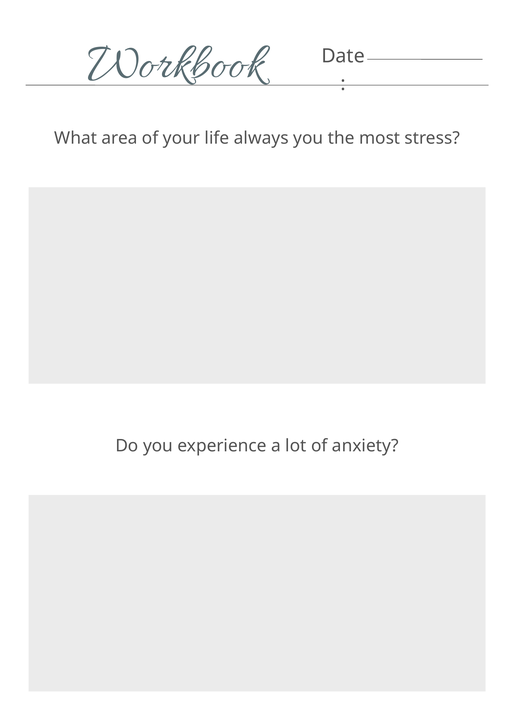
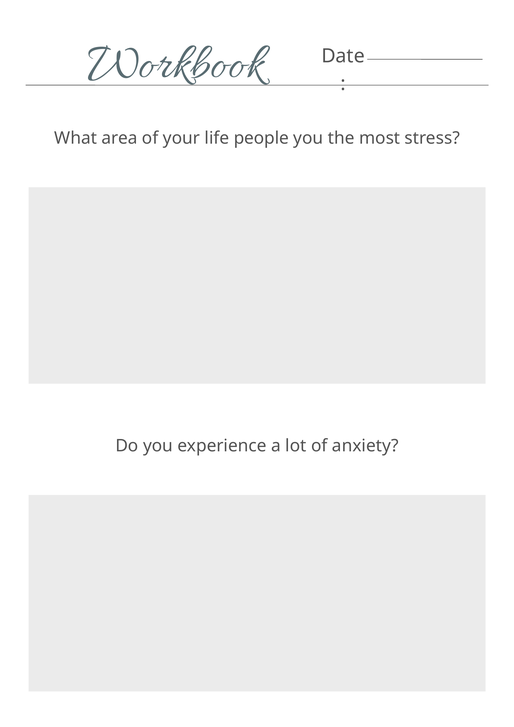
always: always -> people (261, 138)
